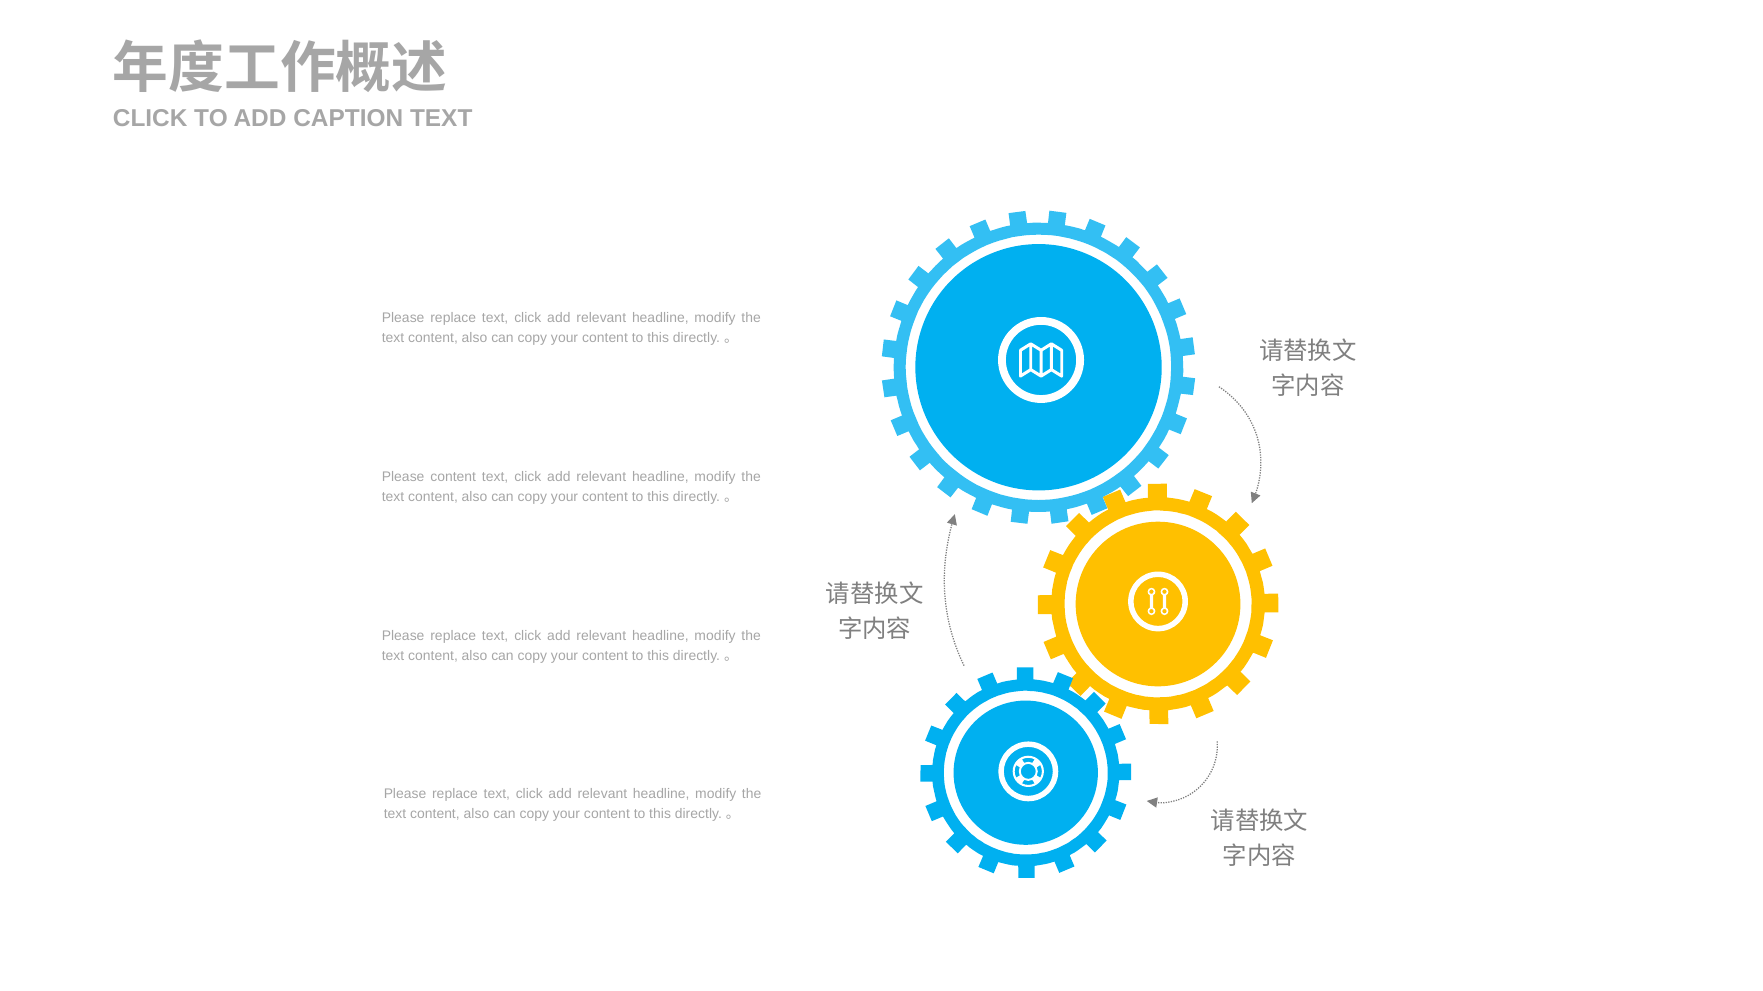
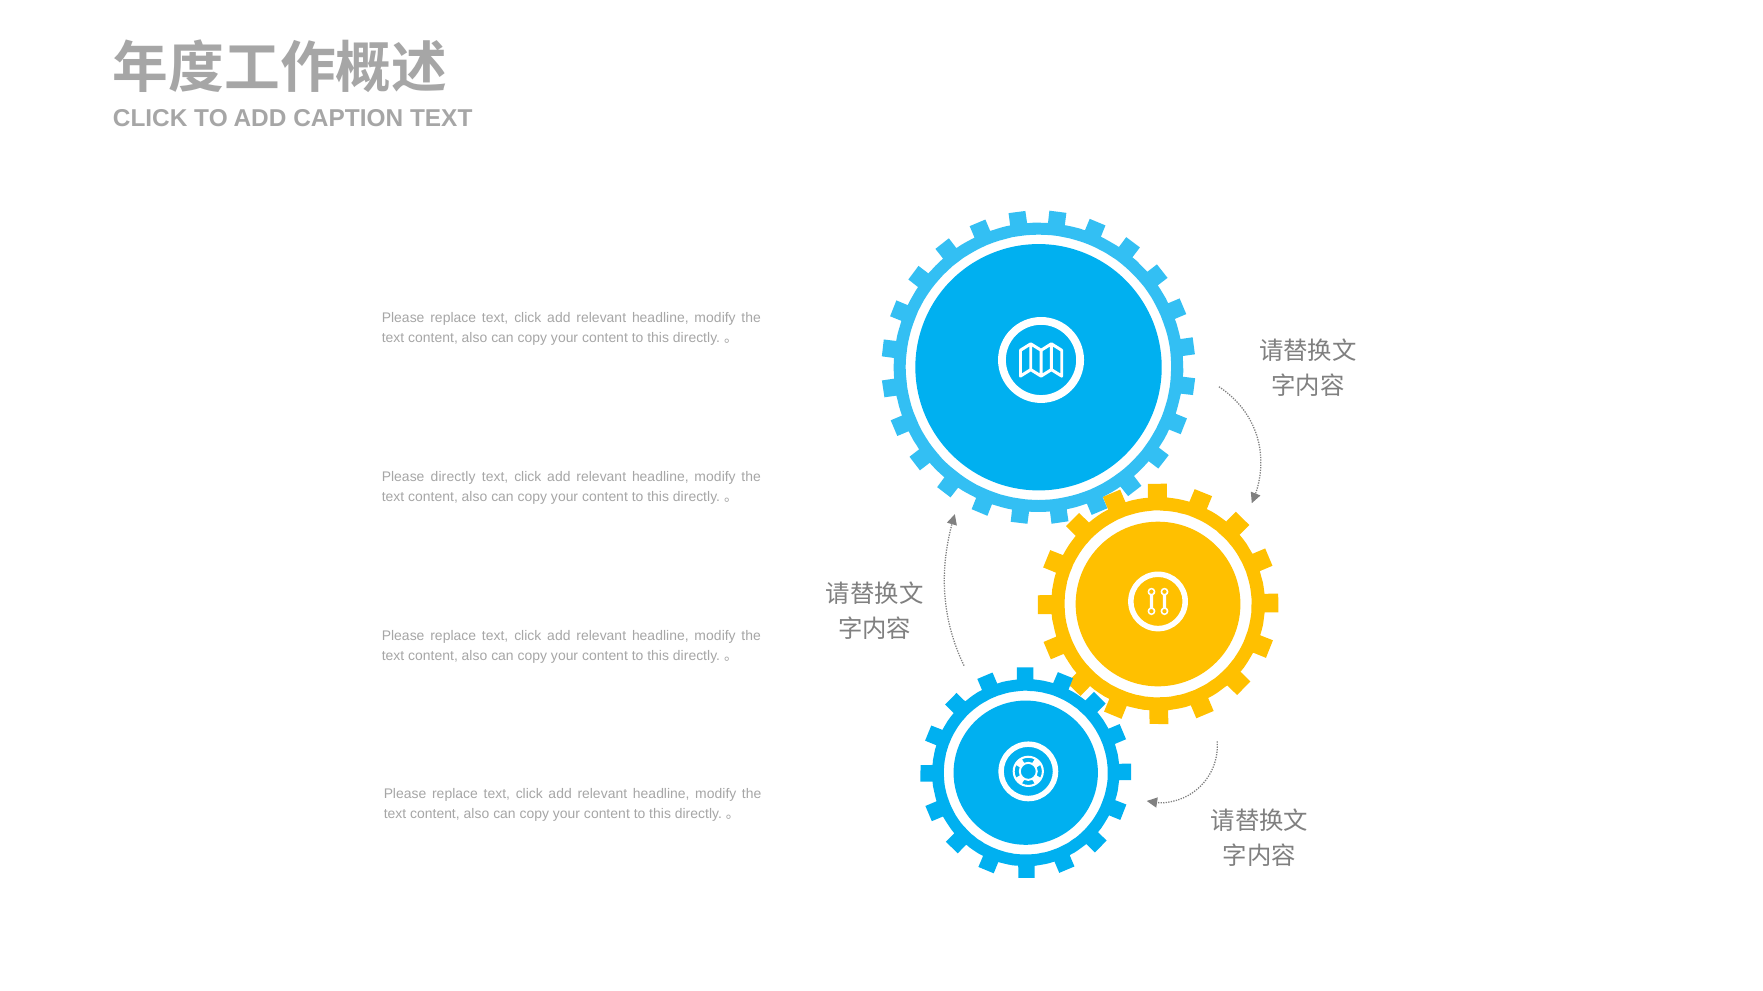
Please content: content -> directly (453, 477)
